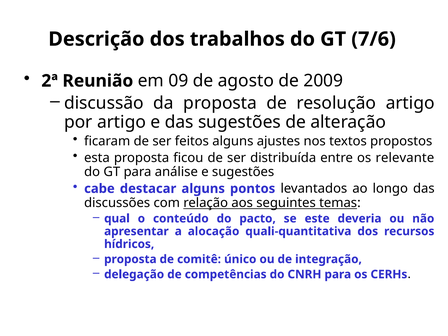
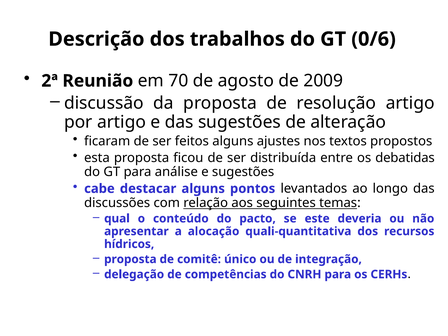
7/6: 7/6 -> 0/6 (374, 39)
09: 09 -> 70 (178, 81)
relevante: relevante -> debatidas (405, 158)
